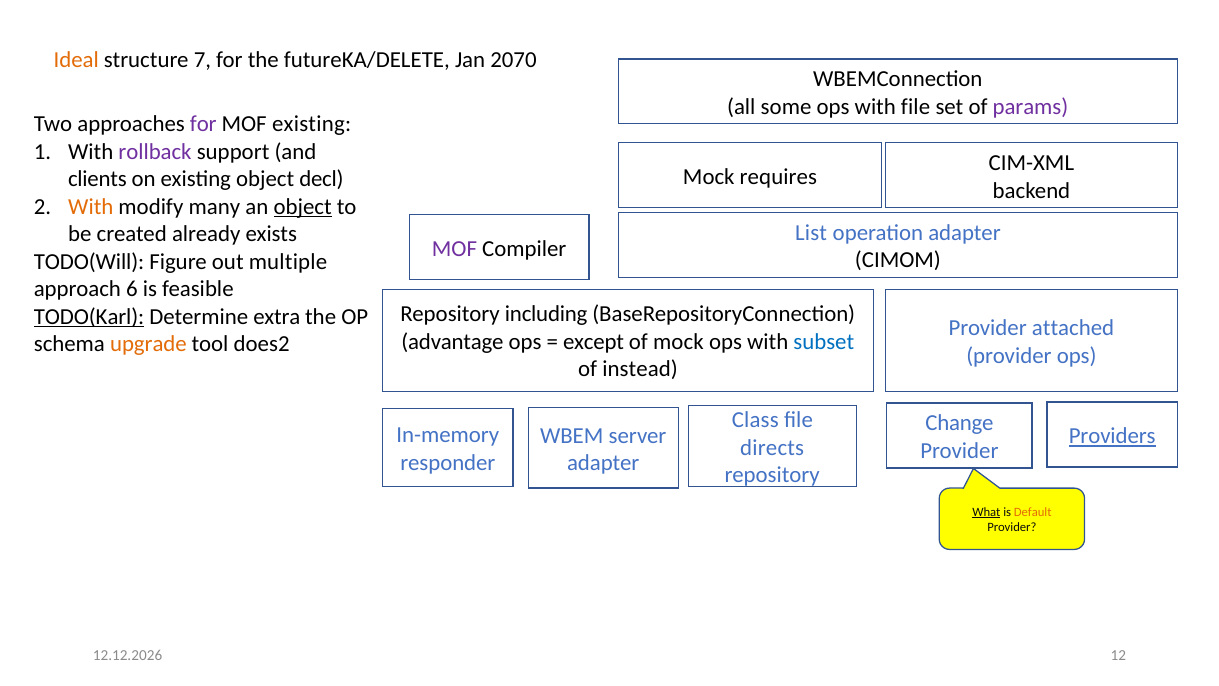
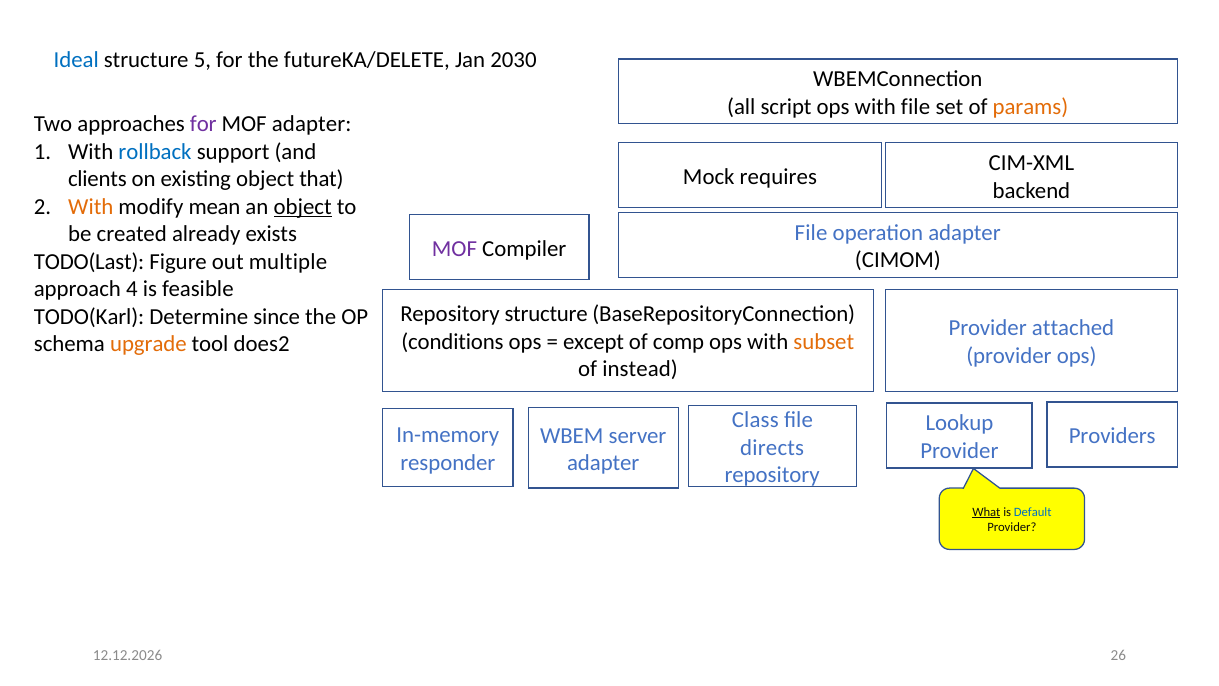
Ideal colour: orange -> blue (76, 60)
7: 7 -> 5 (202, 60)
2070: 2070 -> 2030 (513, 60)
some: some -> script (786, 107)
params colour: purple -> orange (1030, 107)
MOF existing: existing -> adapter (312, 124)
rollback colour: purple -> blue (155, 152)
decl: decl -> that (321, 179)
many: many -> mean (215, 207)
List: List -> File (811, 233)
TODO(Will: TODO(Will -> TODO(Last (89, 262)
6: 6 -> 4 (132, 289)
Repository including: including -> structure (546, 314)
TODO(Karl underline: present -> none (89, 316)
extra: extra -> since (277, 316)
advantage: advantage -> conditions (452, 342)
of mock: mock -> comp (679, 342)
subset colour: blue -> orange (824, 342)
Change: Change -> Lookup (959, 423)
Providers underline: present -> none (1112, 436)
Default colour: orange -> blue (1033, 512)
12: 12 -> 26 (1118, 655)
